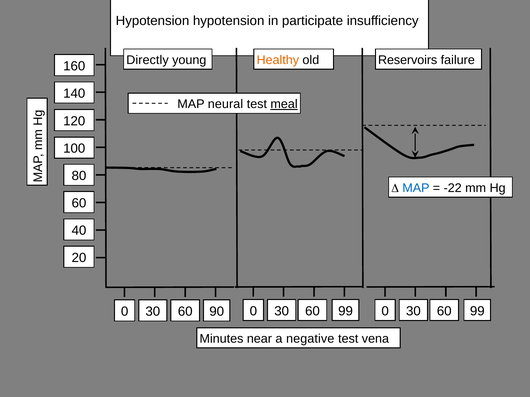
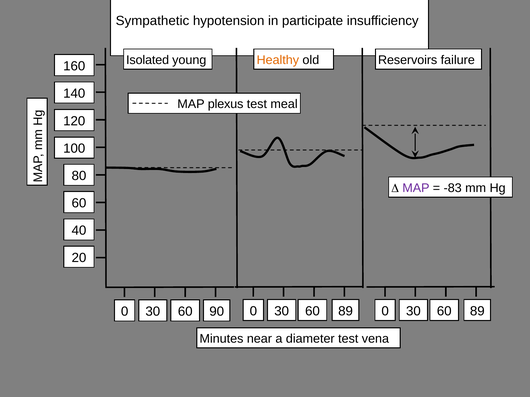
Hypotension: Hypotension -> Sympathetic (152, 21)
Directly: Directly -> Isolated (148, 60)
neural: neural -> plexus (226, 104)
meal underline: present -> none (284, 104)
MAP colour: blue -> purple (416, 188)
-22: -22 -> -83 (453, 188)
99: 99 -> 89 (477, 311)
99: 99 -> 89 (346, 311)
negative: negative -> diameter (310, 339)
